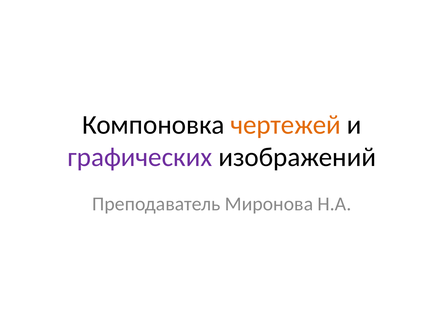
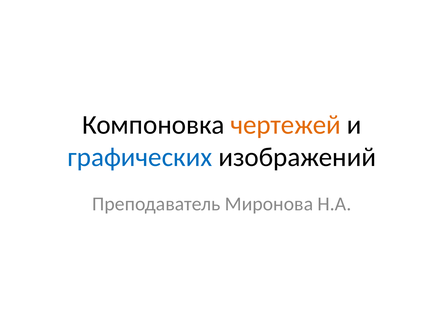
графических colour: purple -> blue (140, 157)
